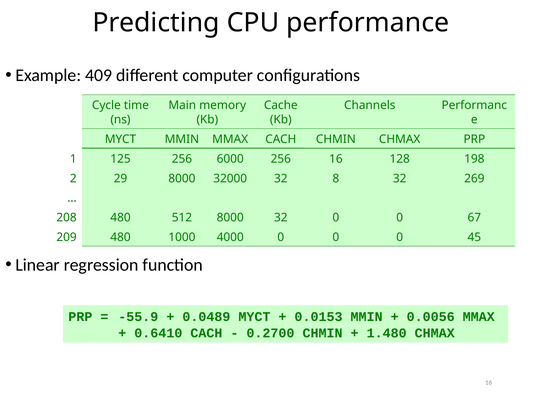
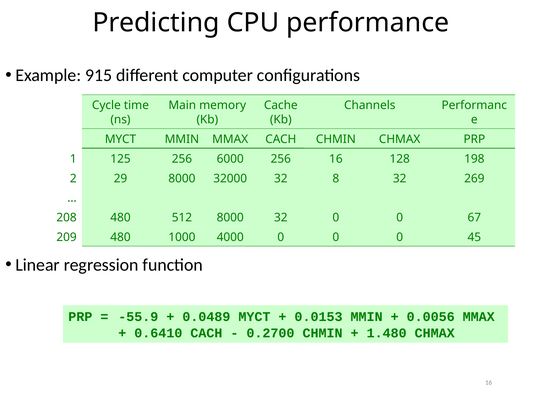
409: 409 -> 915 (99, 75)
